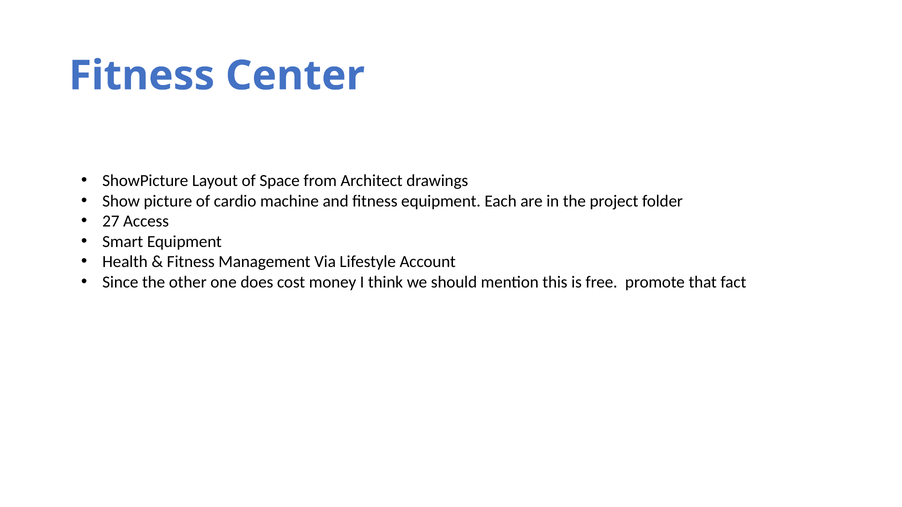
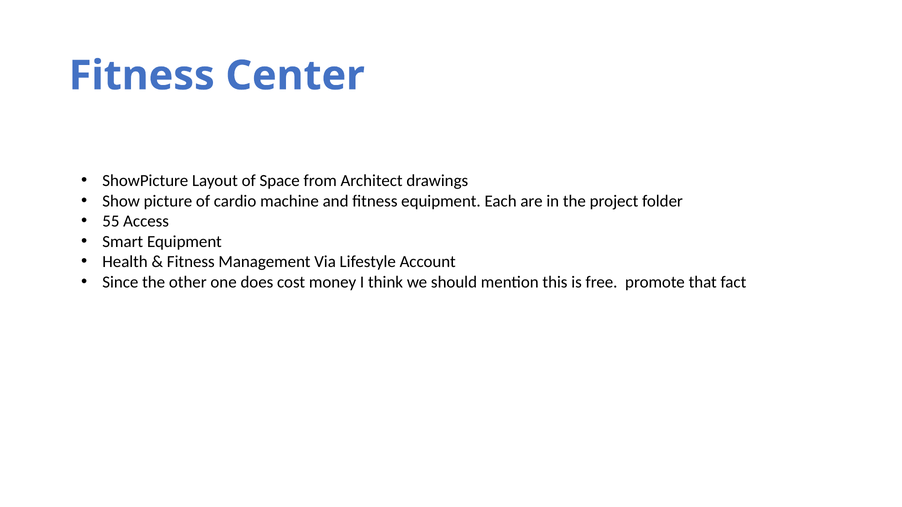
27: 27 -> 55 (111, 221)
